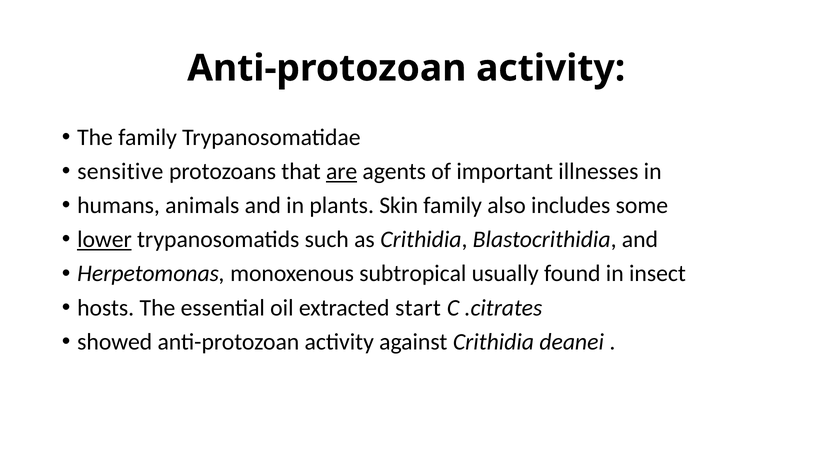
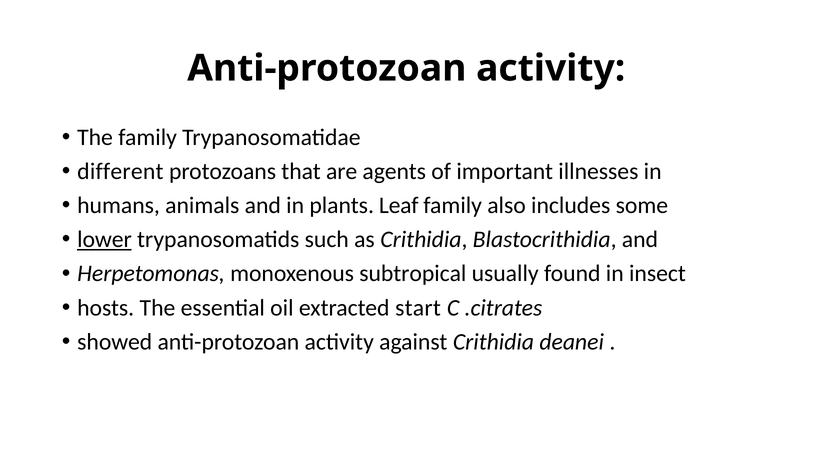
sensitive: sensitive -> different (120, 172)
are underline: present -> none (342, 172)
Skin: Skin -> Leaf (399, 206)
